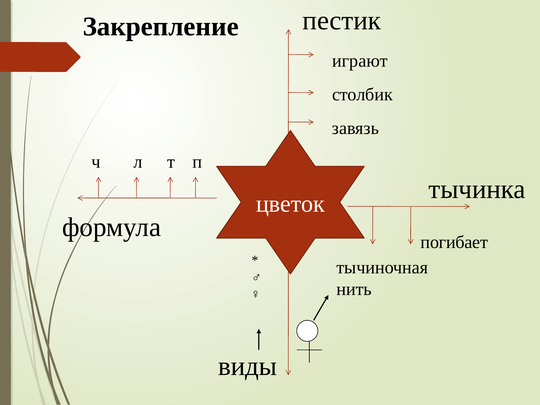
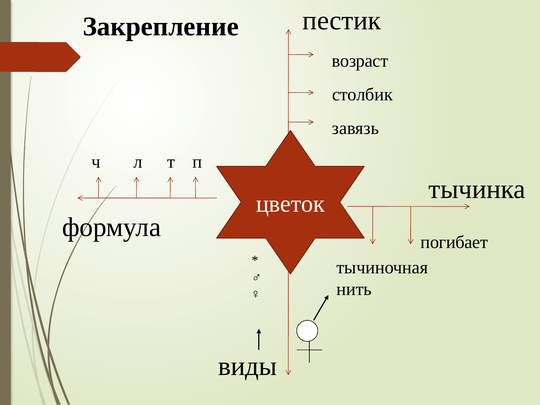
играют: играют -> возраст (360, 61)
